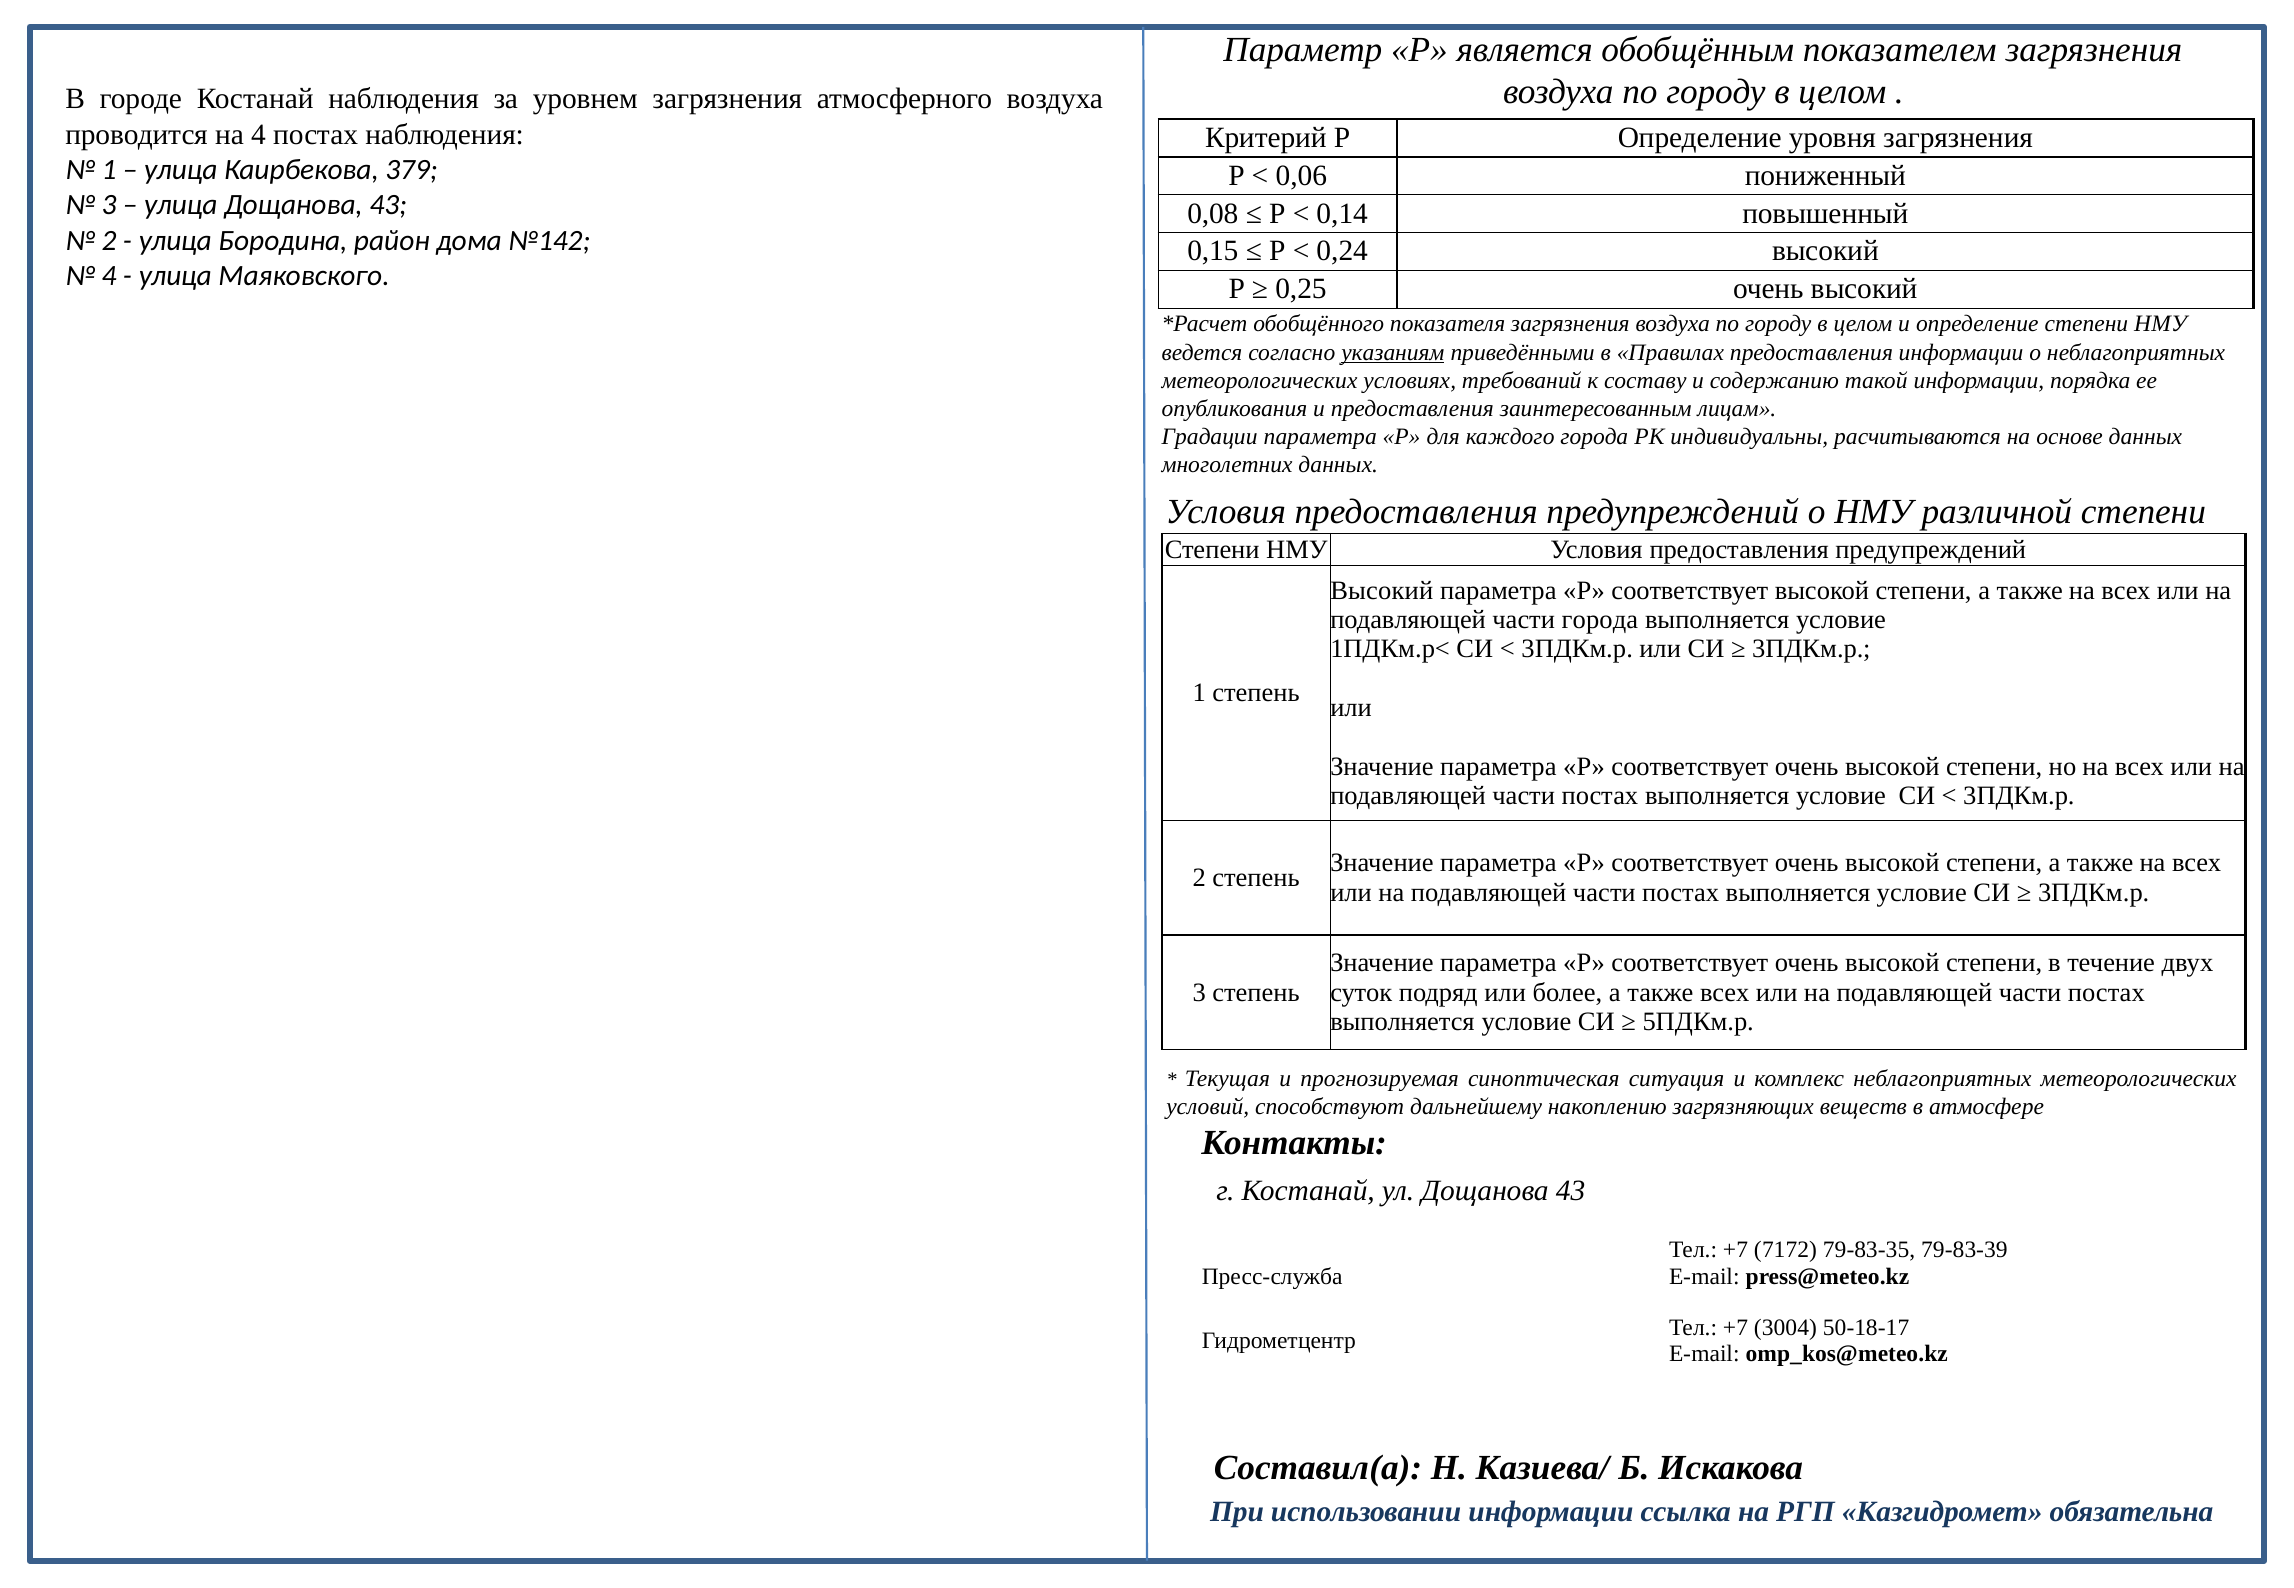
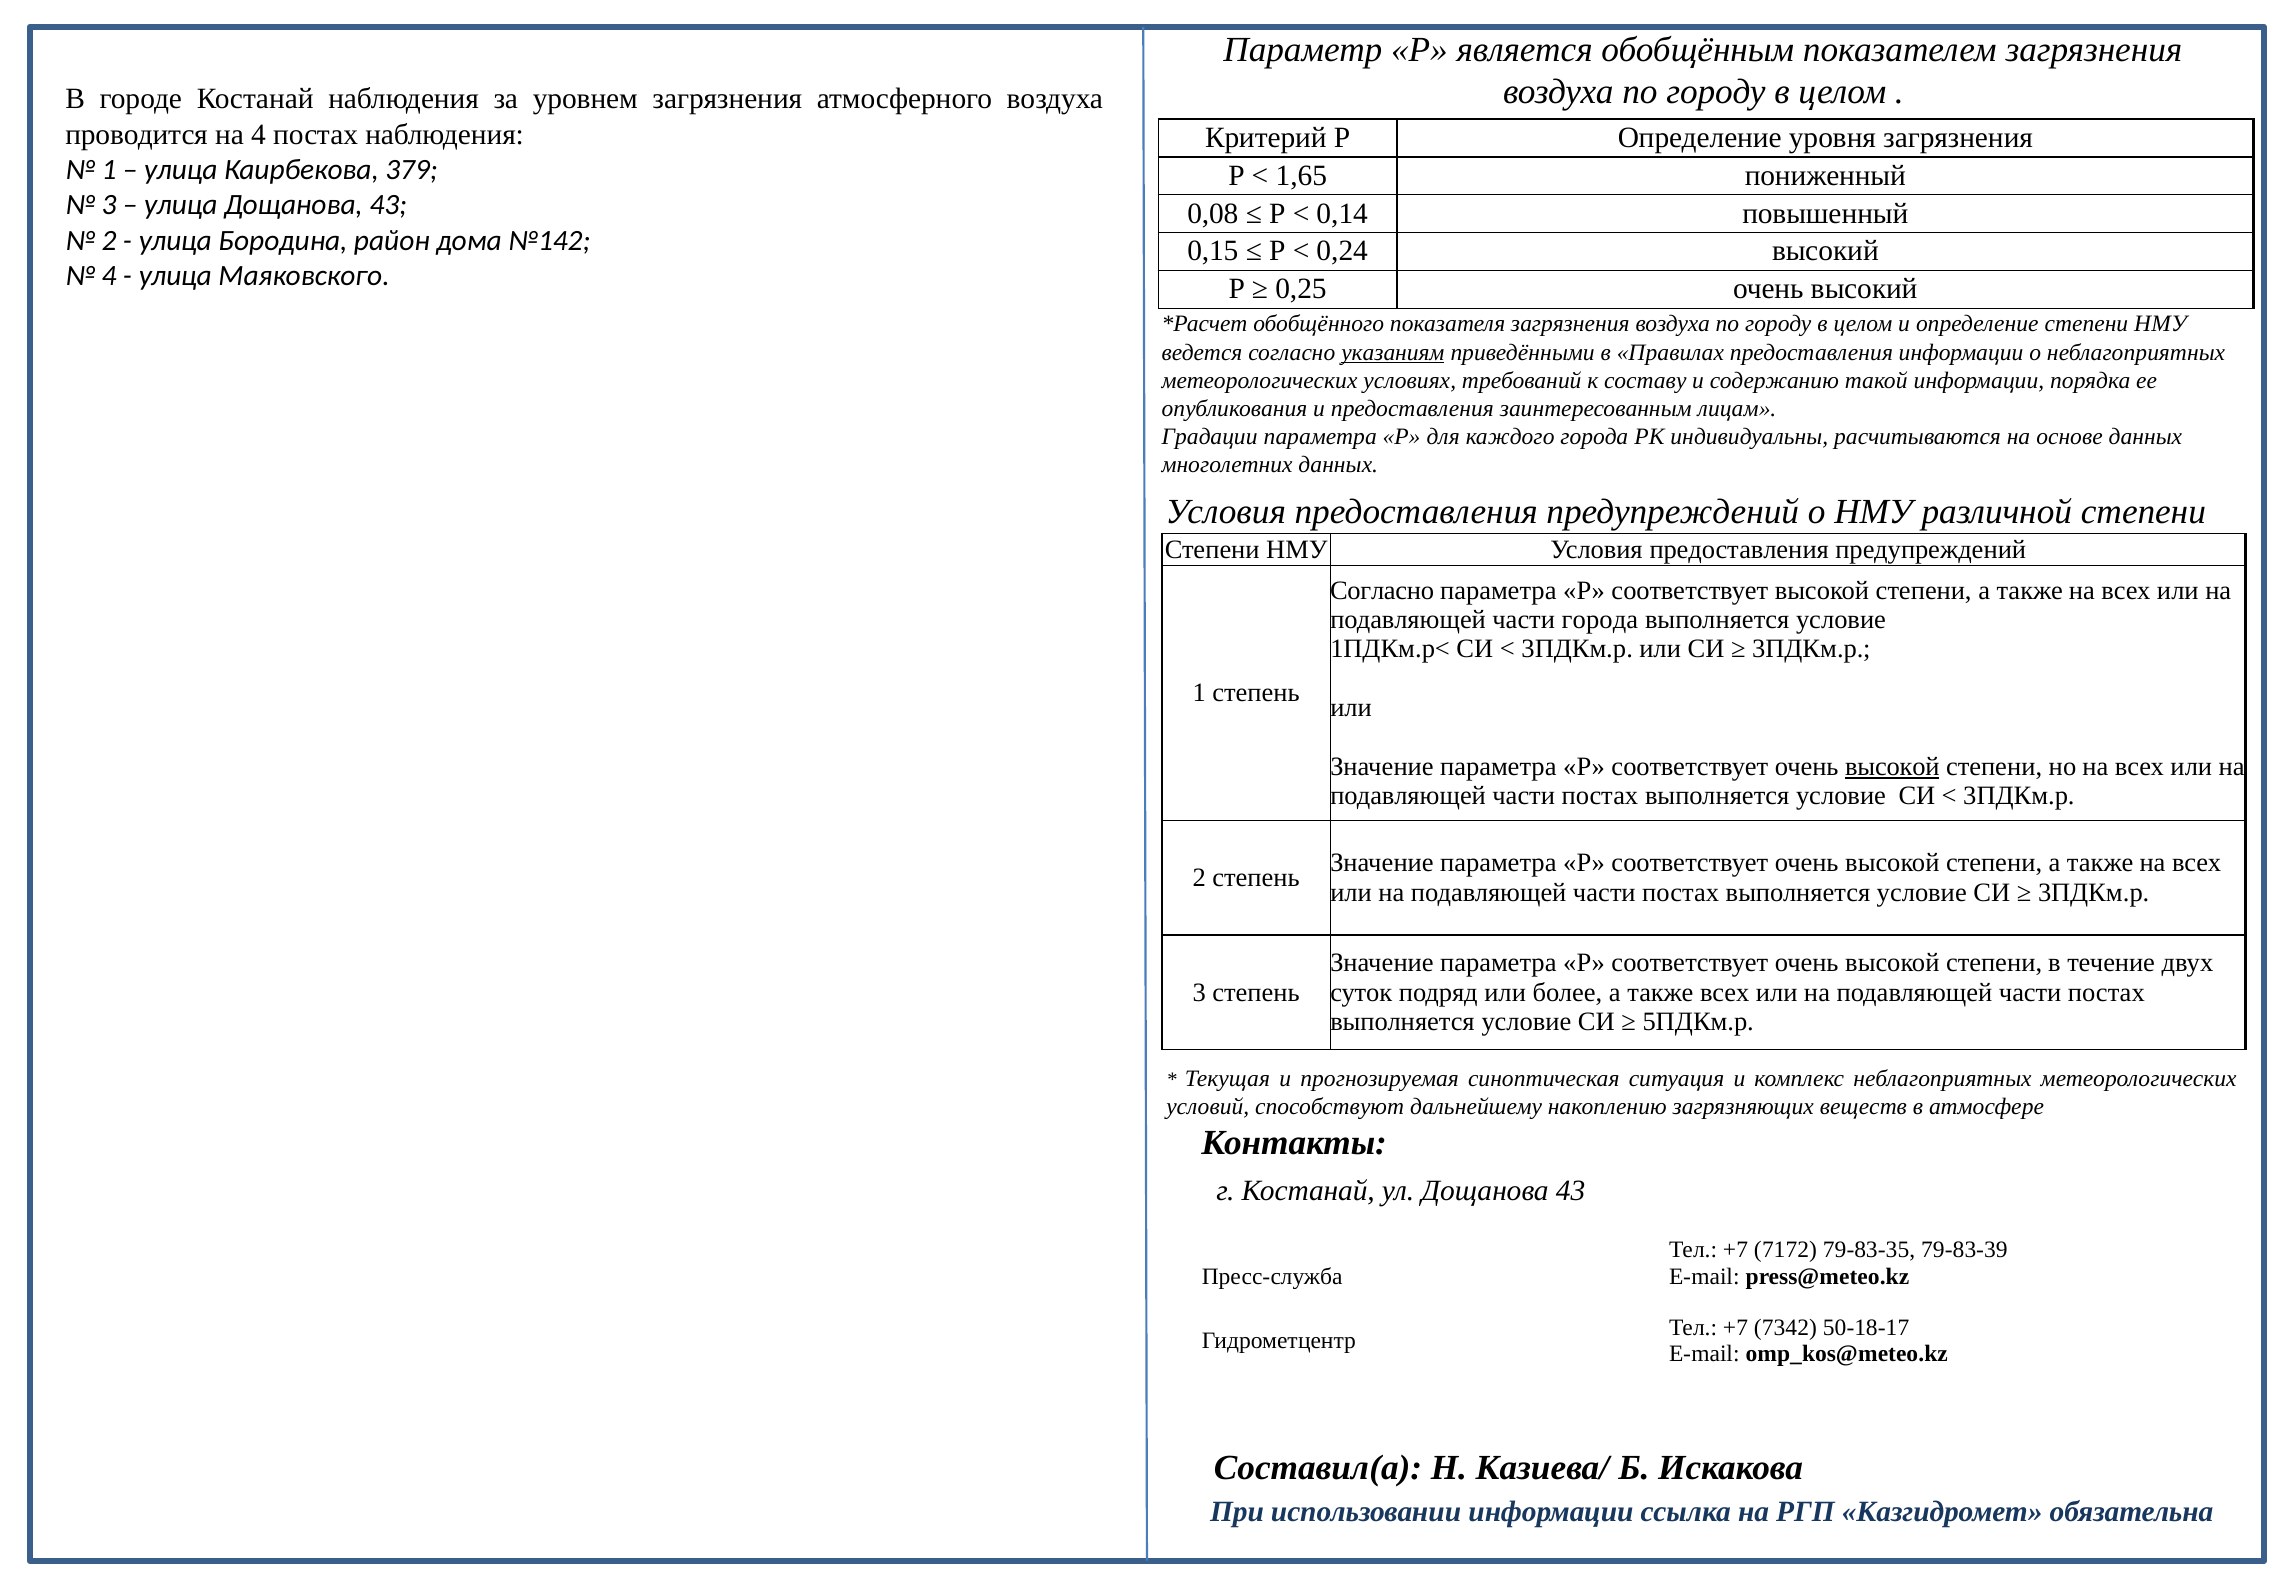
0,06: 0,06 -> 1,65 (1301, 176)
Высокий: Высокий -> Согласно (1382, 590)
высокой underline: none -> present (1892, 766)
3004: 3004 -> 7342 (1785, 1328)
